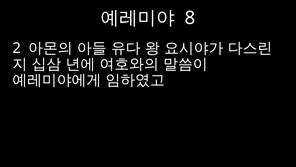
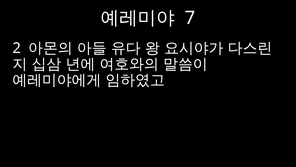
8: 8 -> 7 (190, 18)
